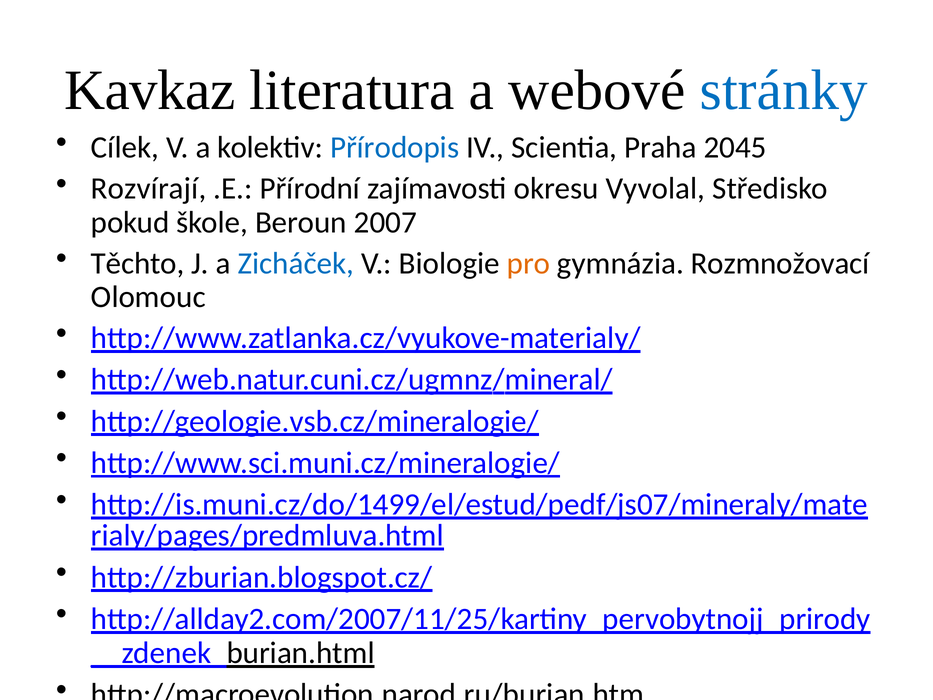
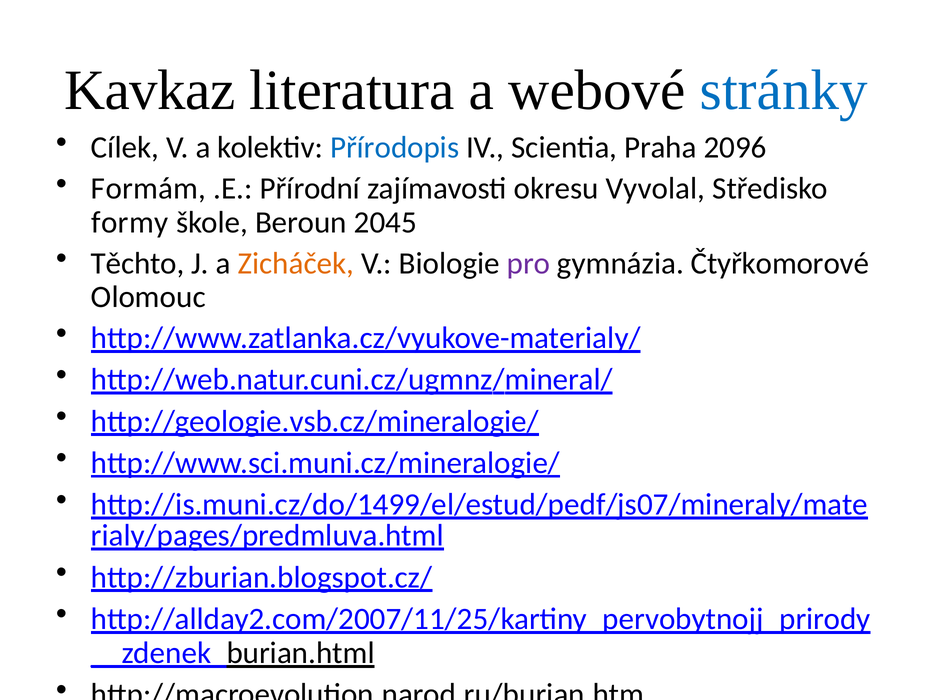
2045: 2045 -> 2096 (735, 148)
Rozvírají: Rozvírají -> Formám (149, 189)
pokud: pokud -> formy (130, 222)
2007: 2007 -> 2045 (385, 222)
Zicháček colour: blue -> orange (296, 263)
pro colour: orange -> purple (529, 263)
Rozmnožovací: Rozmnožovací -> Čtyřkomorové (780, 263)
